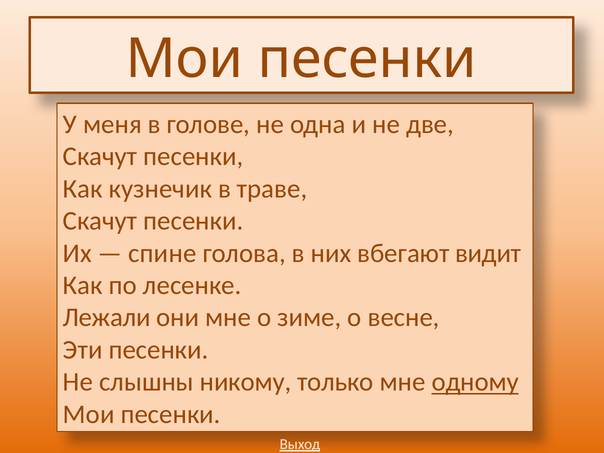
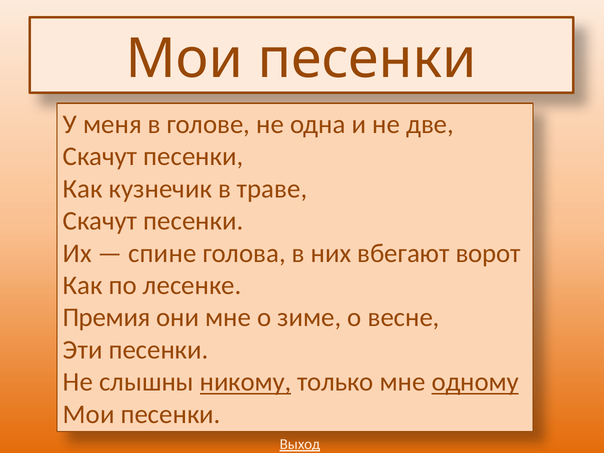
видит: видит -> ворот (488, 253)
Лежали: Лежали -> Премия (107, 318)
никому underline: none -> present (246, 382)
